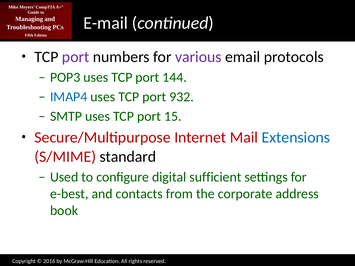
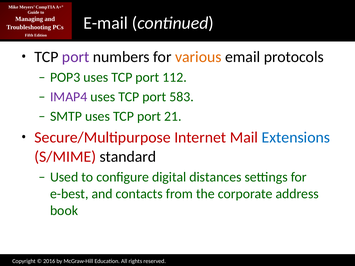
various colour: purple -> orange (198, 57)
144: 144 -> 112 (175, 77)
IMAP4 colour: blue -> purple (69, 97)
932: 932 -> 583 (182, 97)
15: 15 -> 21 (173, 116)
sufficient: sufficient -> distances (215, 177)
